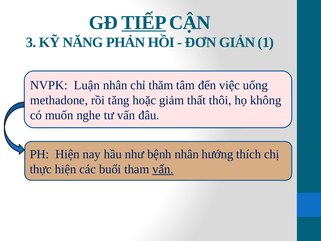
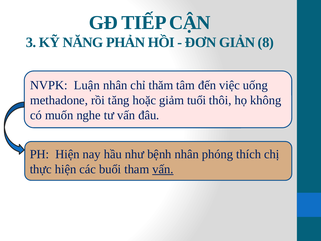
TIẾP underline: present -> none (144, 23)
1: 1 -> 8 (266, 42)
thất: thất -> tuổi (197, 100)
hướng: hướng -> phóng (217, 154)
